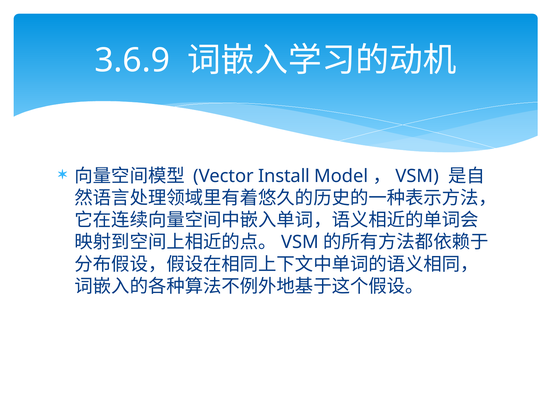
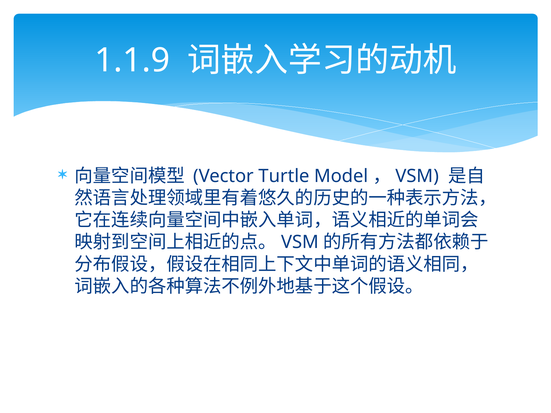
3.6.9: 3.6.9 -> 1.1.9 (132, 60)
Install: Install -> Turtle (284, 176)
